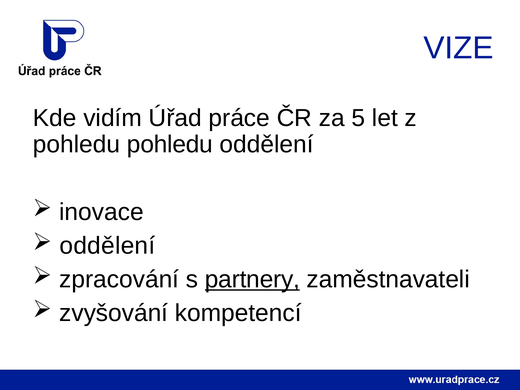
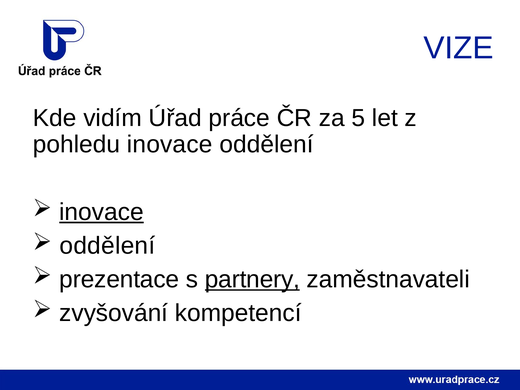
pohledu pohledu: pohledu -> inovace (170, 144)
inovace underline: none -> present (101, 212)
zpracování: zpracování -> prezentace (119, 279)
